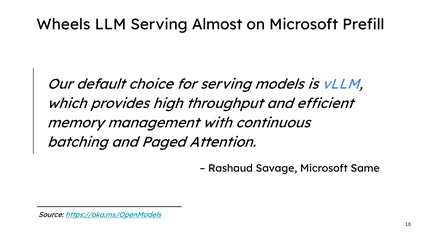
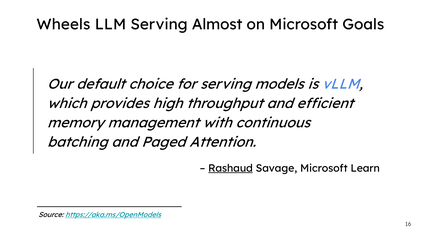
Prefill: Prefill -> Goals (363, 24)
Rashaud underline: none -> present (231, 168)
Same: Same -> Learn (365, 168)
